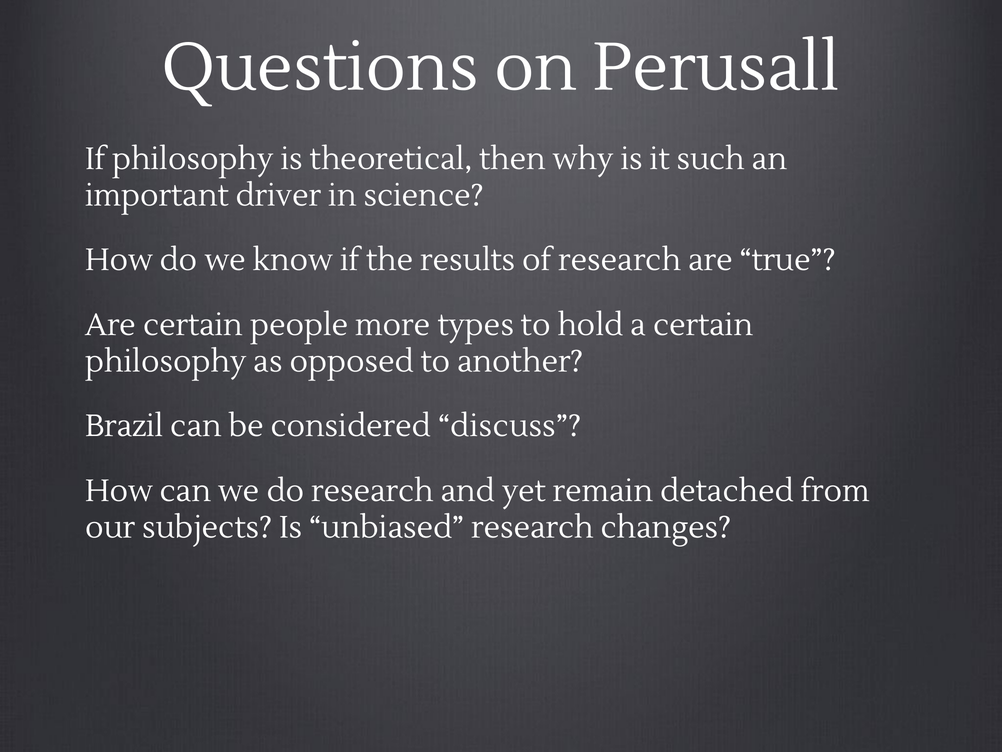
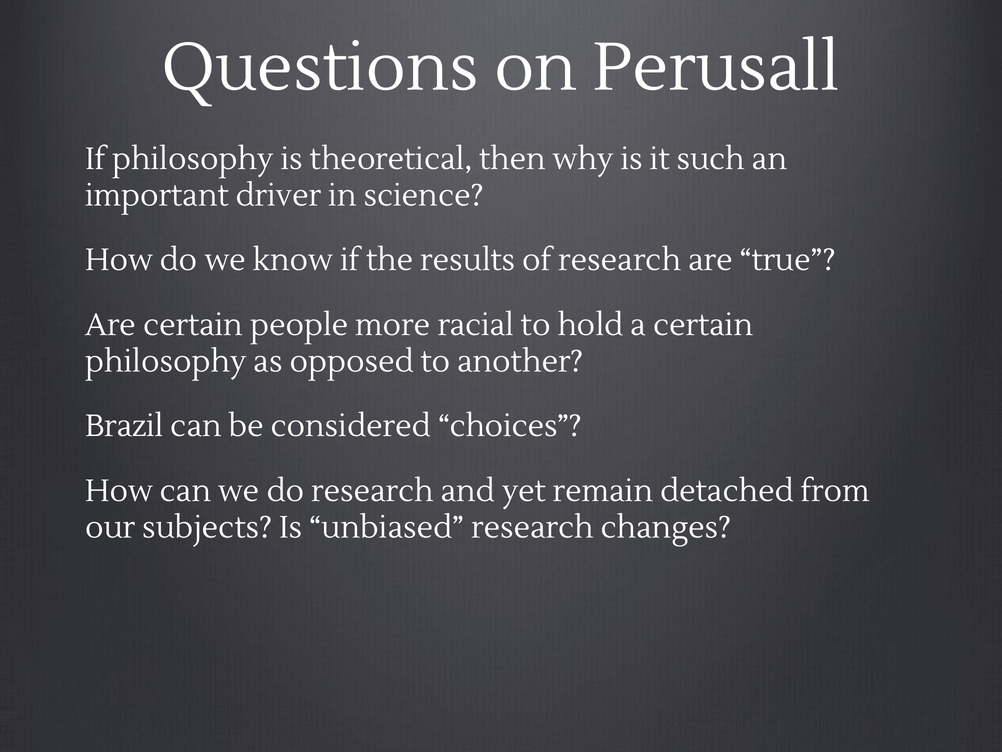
types: types -> racial (476, 325)
discuss: discuss -> choices (510, 426)
